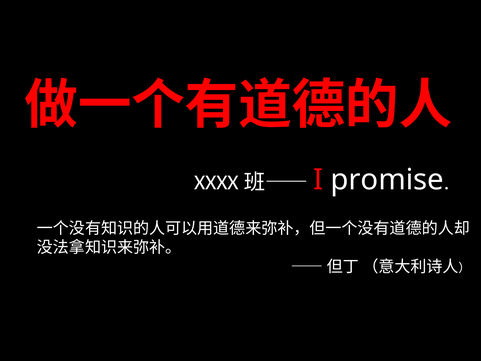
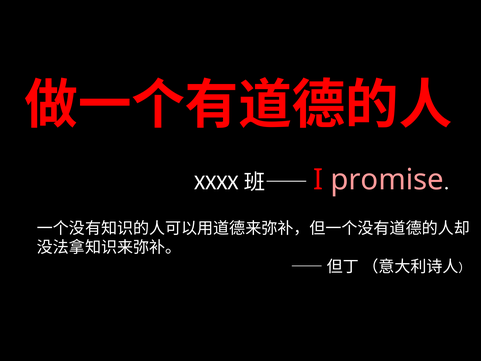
promise colour: white -> pink (387, 180)
